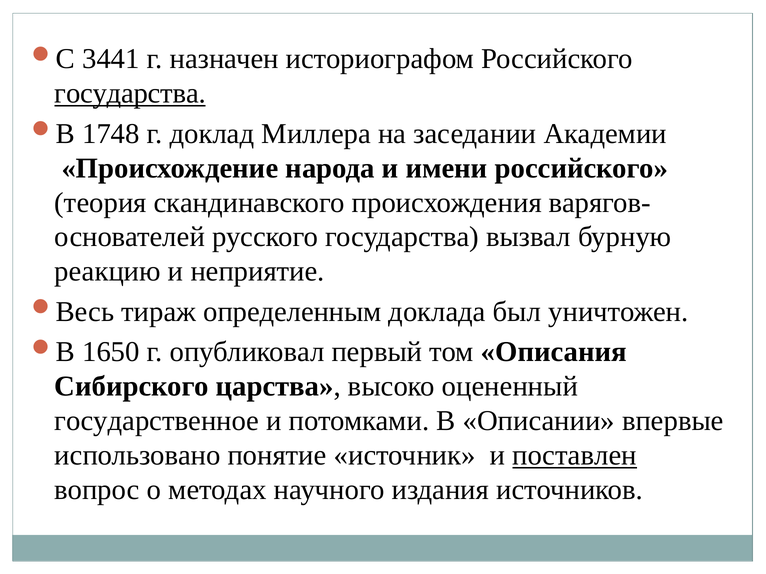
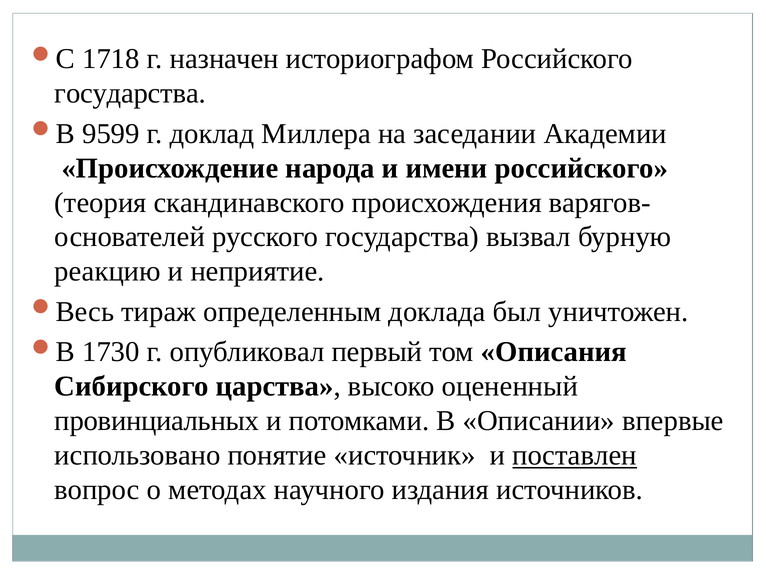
3441: 3441 -> 1718 (111, 59)
государства underline: present -> none (130, 93)
1748: 1748 -> 9599 (111, 134)
1650: 1650 -> 1730 (111, 352)
государственное: государственное -> провинциальных (157, 421)
